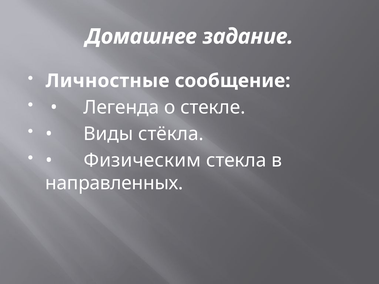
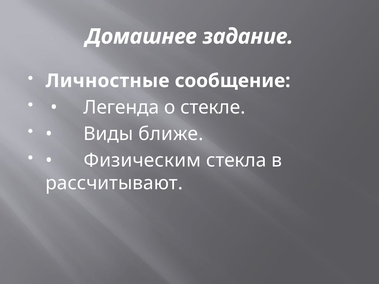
стёкла: стёкла -> ближе (171, 134)
направленных: направленных -> рассчитывают (114, 183)
